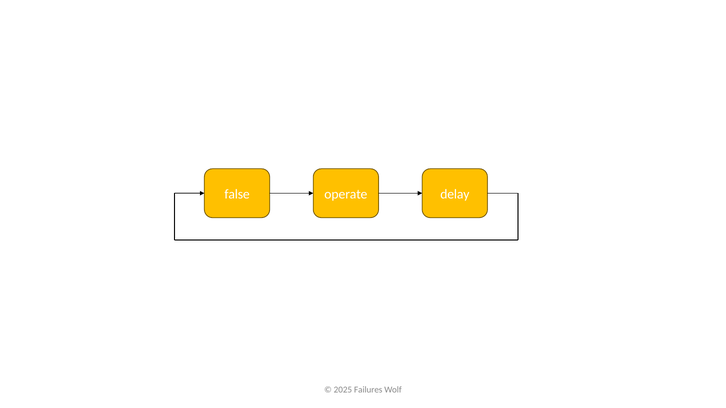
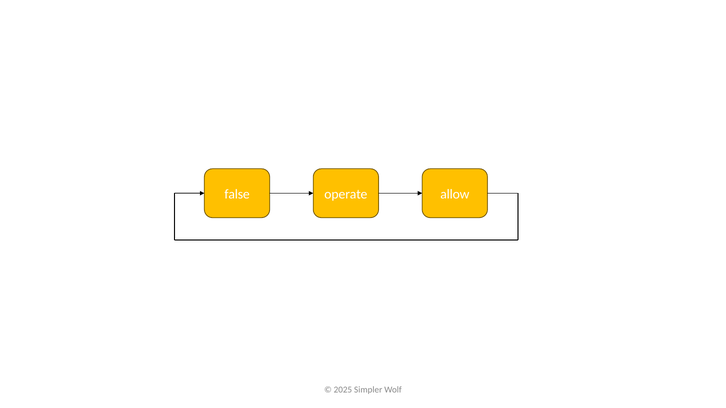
delay: delay -> allow (455, 194)
Failures: Failures -> Simpler (368, 390)
